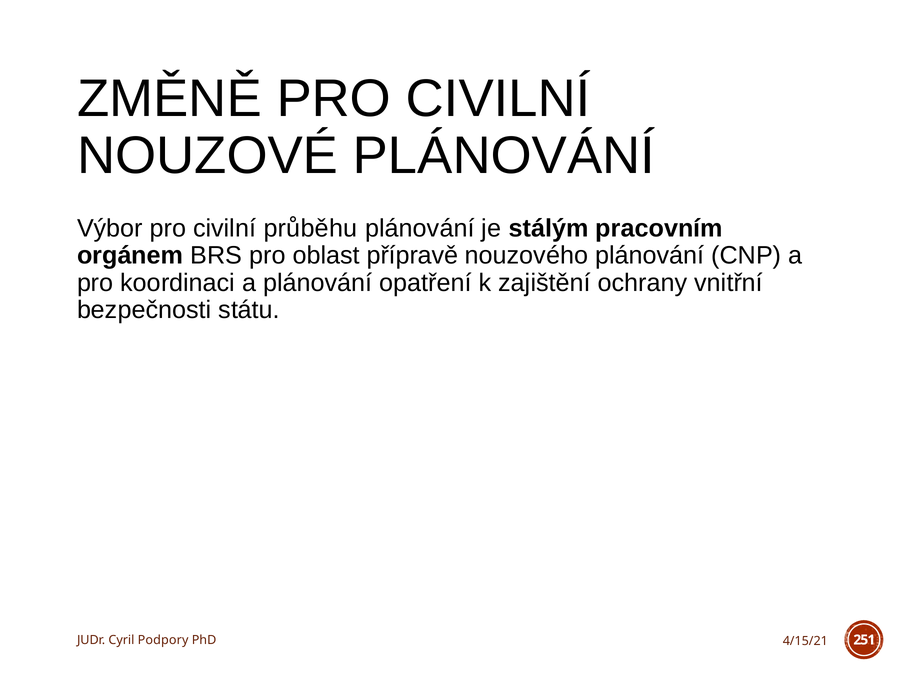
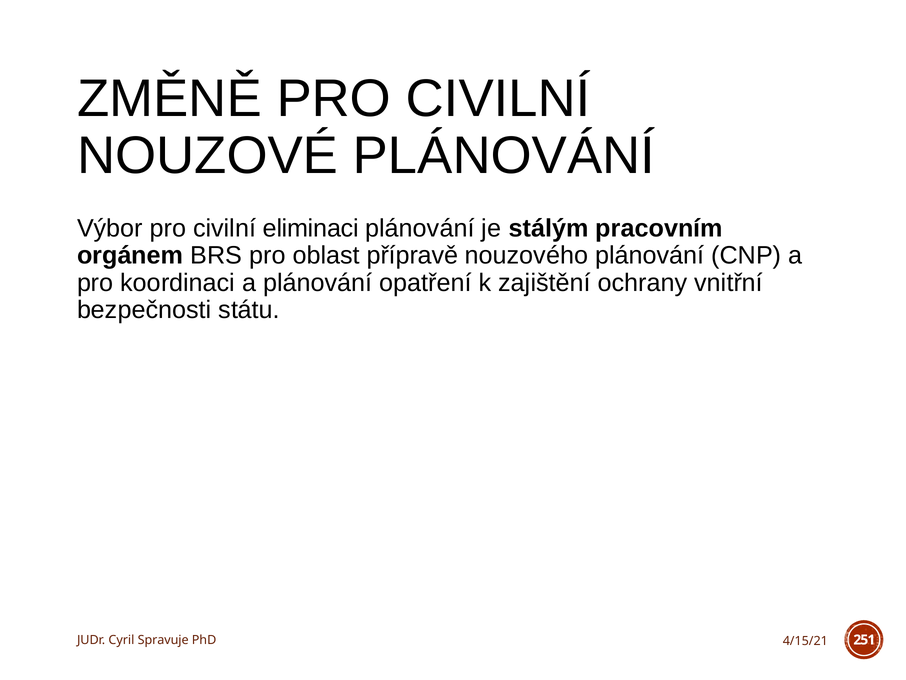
průběhu: průběhu -> eliminaci (311, 228)
Podpory: Podpory -> Spravuje (163, 639)
